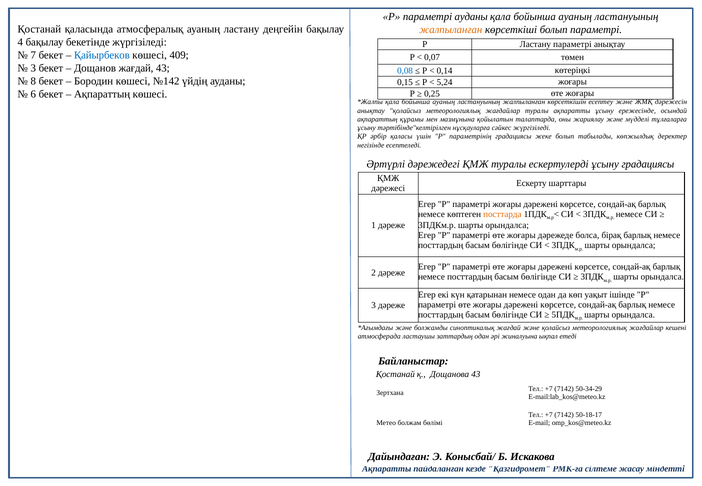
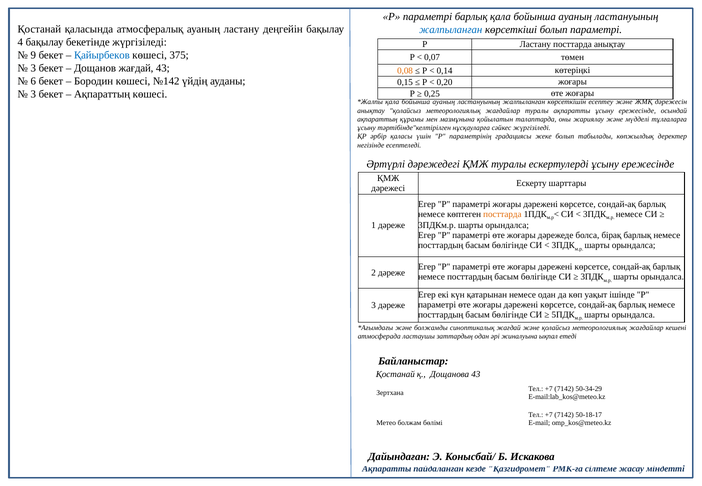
параметрі ауданы: ауданы -> барлық (471, 17)
жалпыланған colour: orange -> blue (451, 29)
Ластану параметрі: параметрі -> посттарда (572, 44)
7: 7 -> 9 (33, 55)
409: 409 -> 375 (179, 55)
0,08 colour: blue -> orange (405, 71)
8: 8 -> 6 (33, 81)
5,24: 5,24 -> 0,20 (445, 82)
6: 6 -> 3 (33, 94)
ескертулерді ұсыну градациясы: градациясы -> ережесінде (648, 164)
